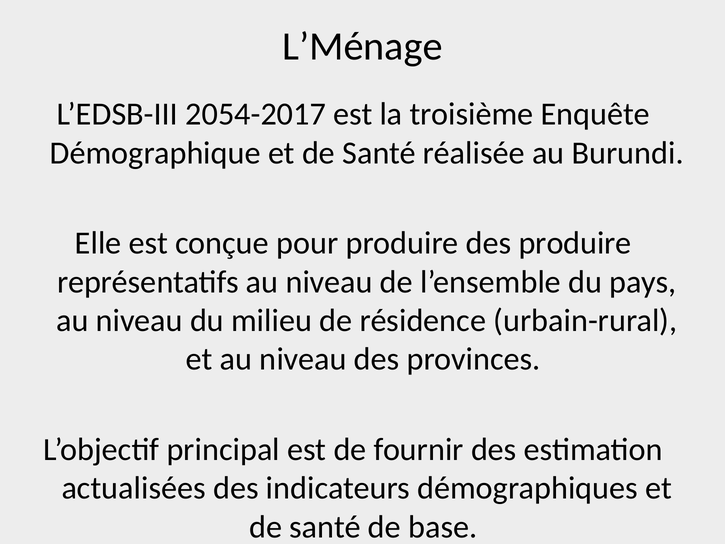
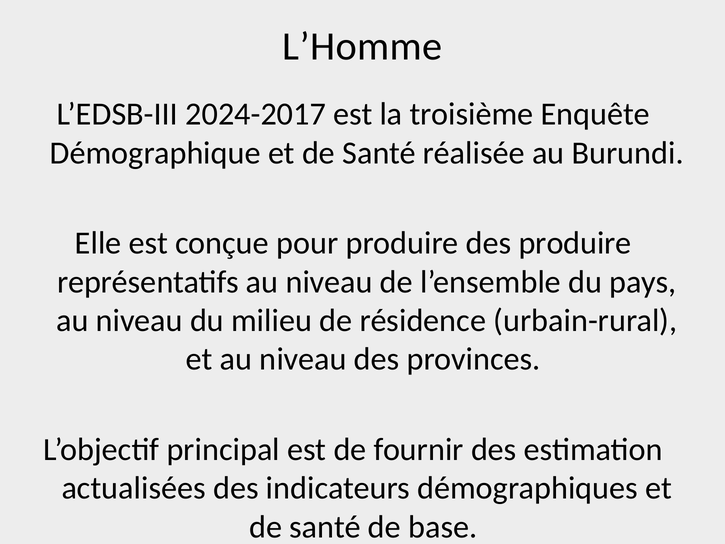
L’Ménage: L’Ménage -> L’Homme (362, 46)
2054-2017: 2054-2017 -> 2024-2017 (256, 114)
